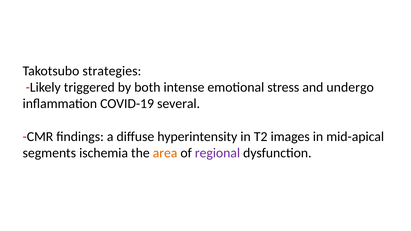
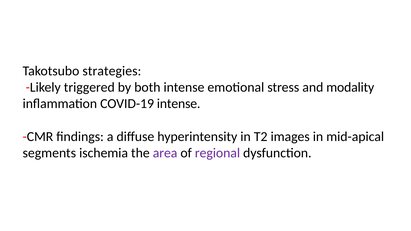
undergo: undergo -> modality (350, 87)
COVID-19 several: several -> intense (179, 104)
area colour: orange -> purple (165, 153)
